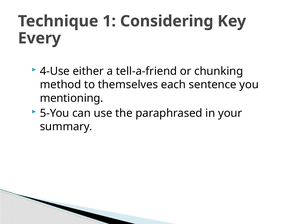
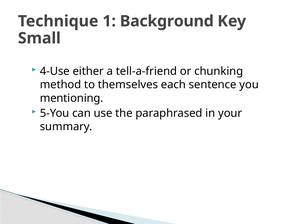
Considering: Considering -> Background (167, 21)
Every: Every -> Small (39, 38)
